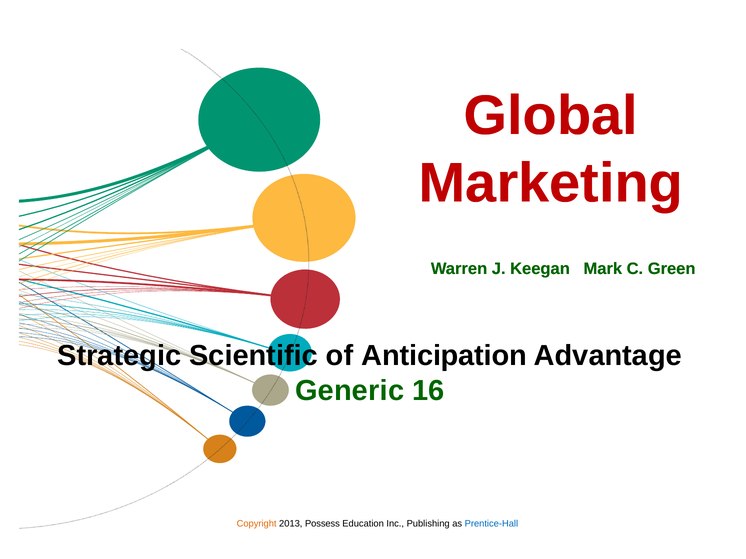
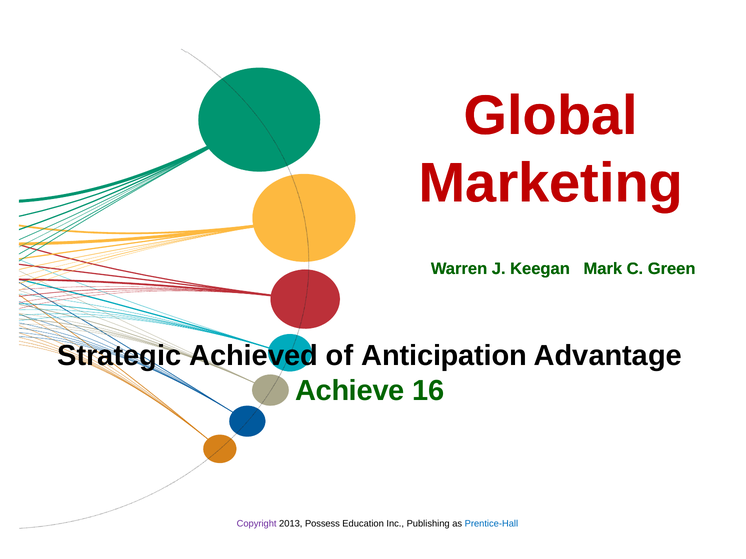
Scientific: Scientific -> Achieved (254, 356)
Generic: Generic -> Achieve (350, 391)
Copyright colour: orange -> purple (257, 524)
